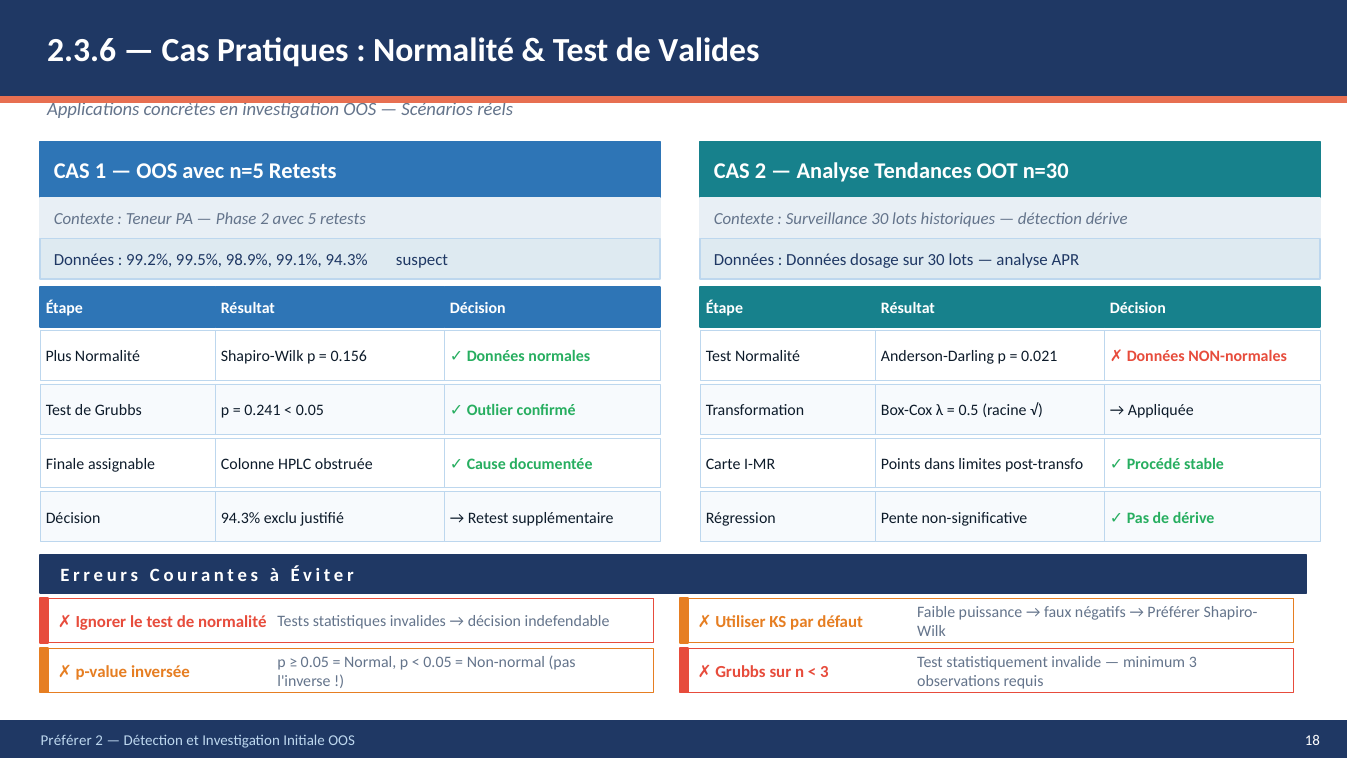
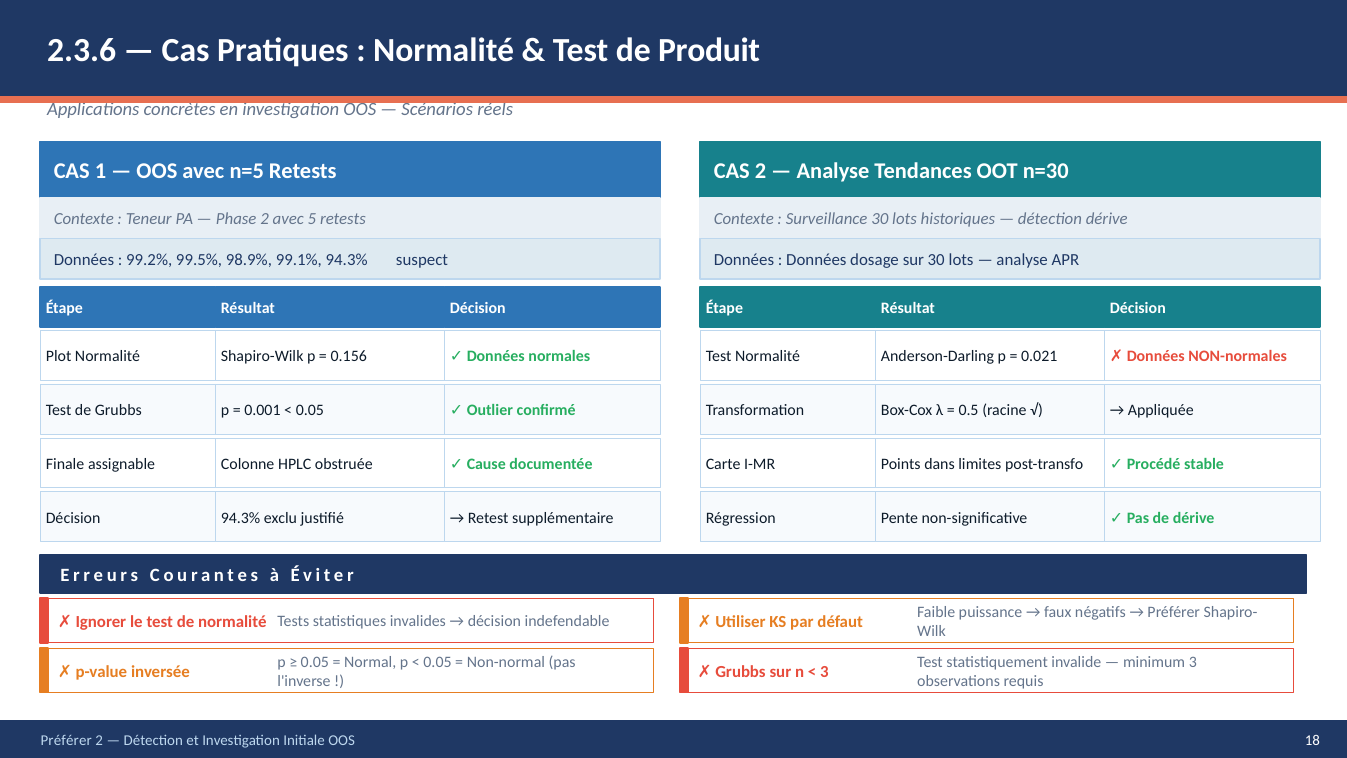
Valides: Valides -> Produit (709, 51)
Plus: Plus -> Plot (59, 356)
0.241: 0.241 -> 0.001 (262, 410)
